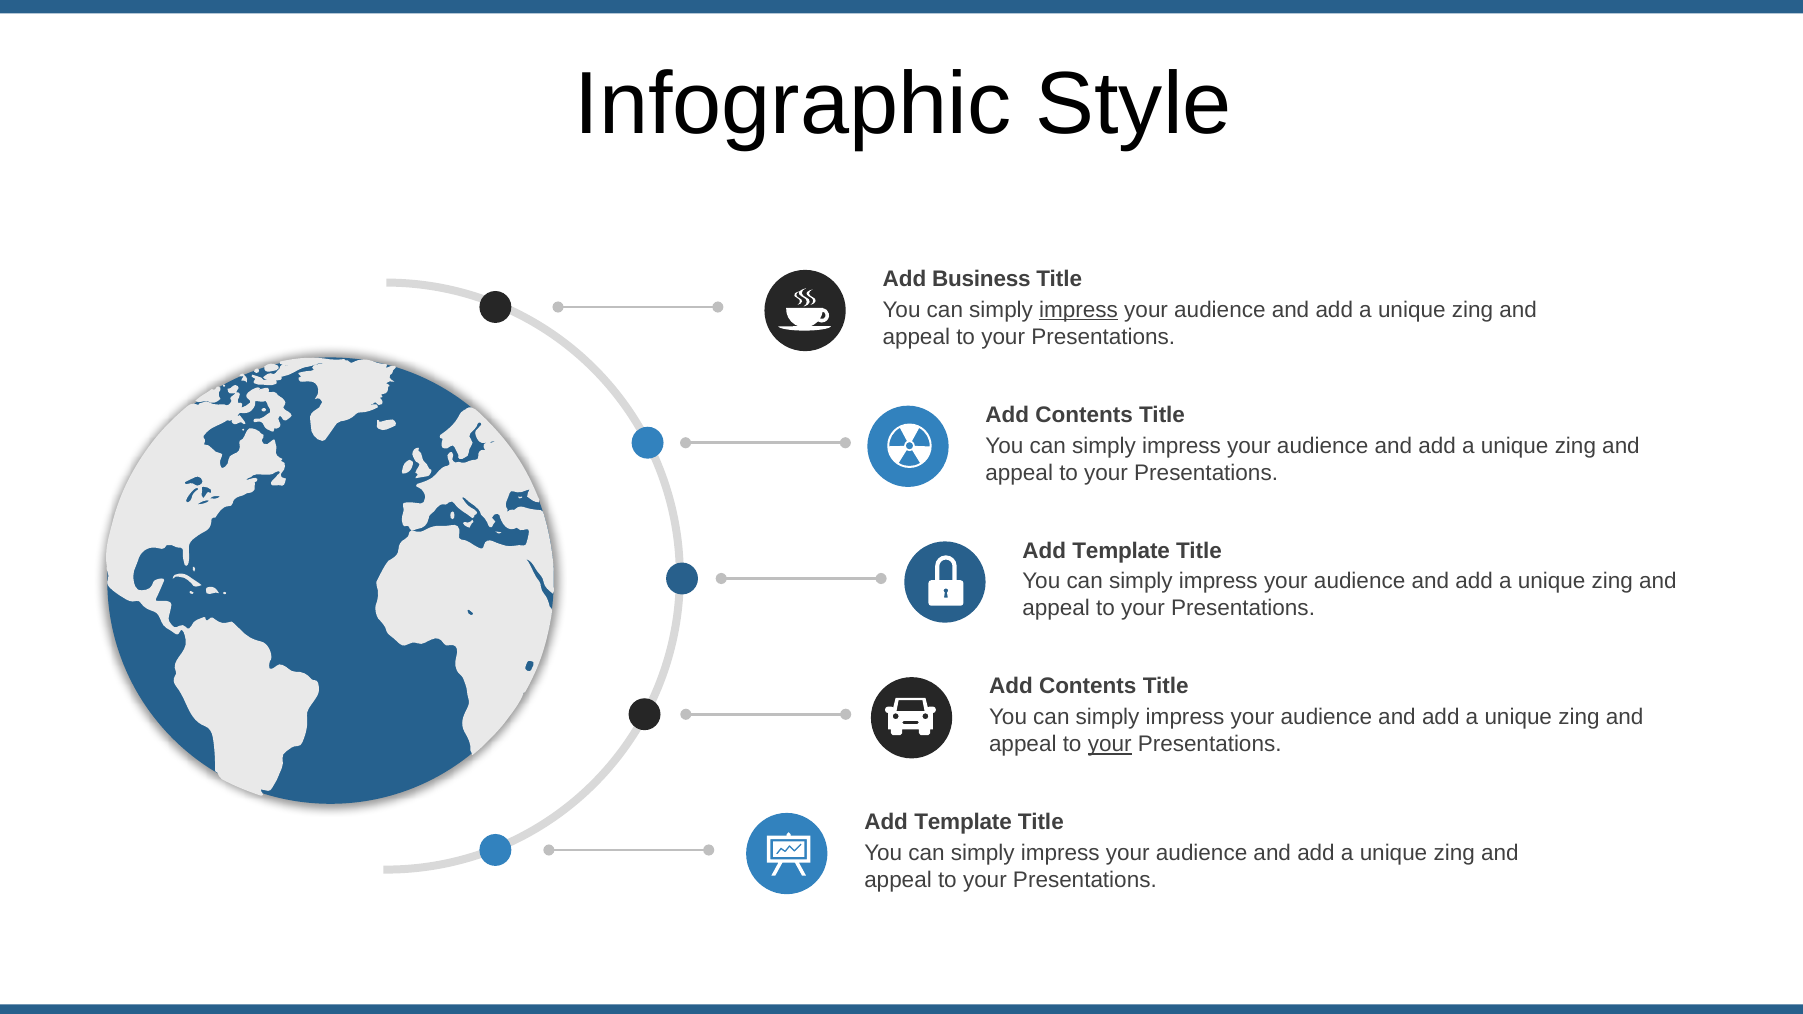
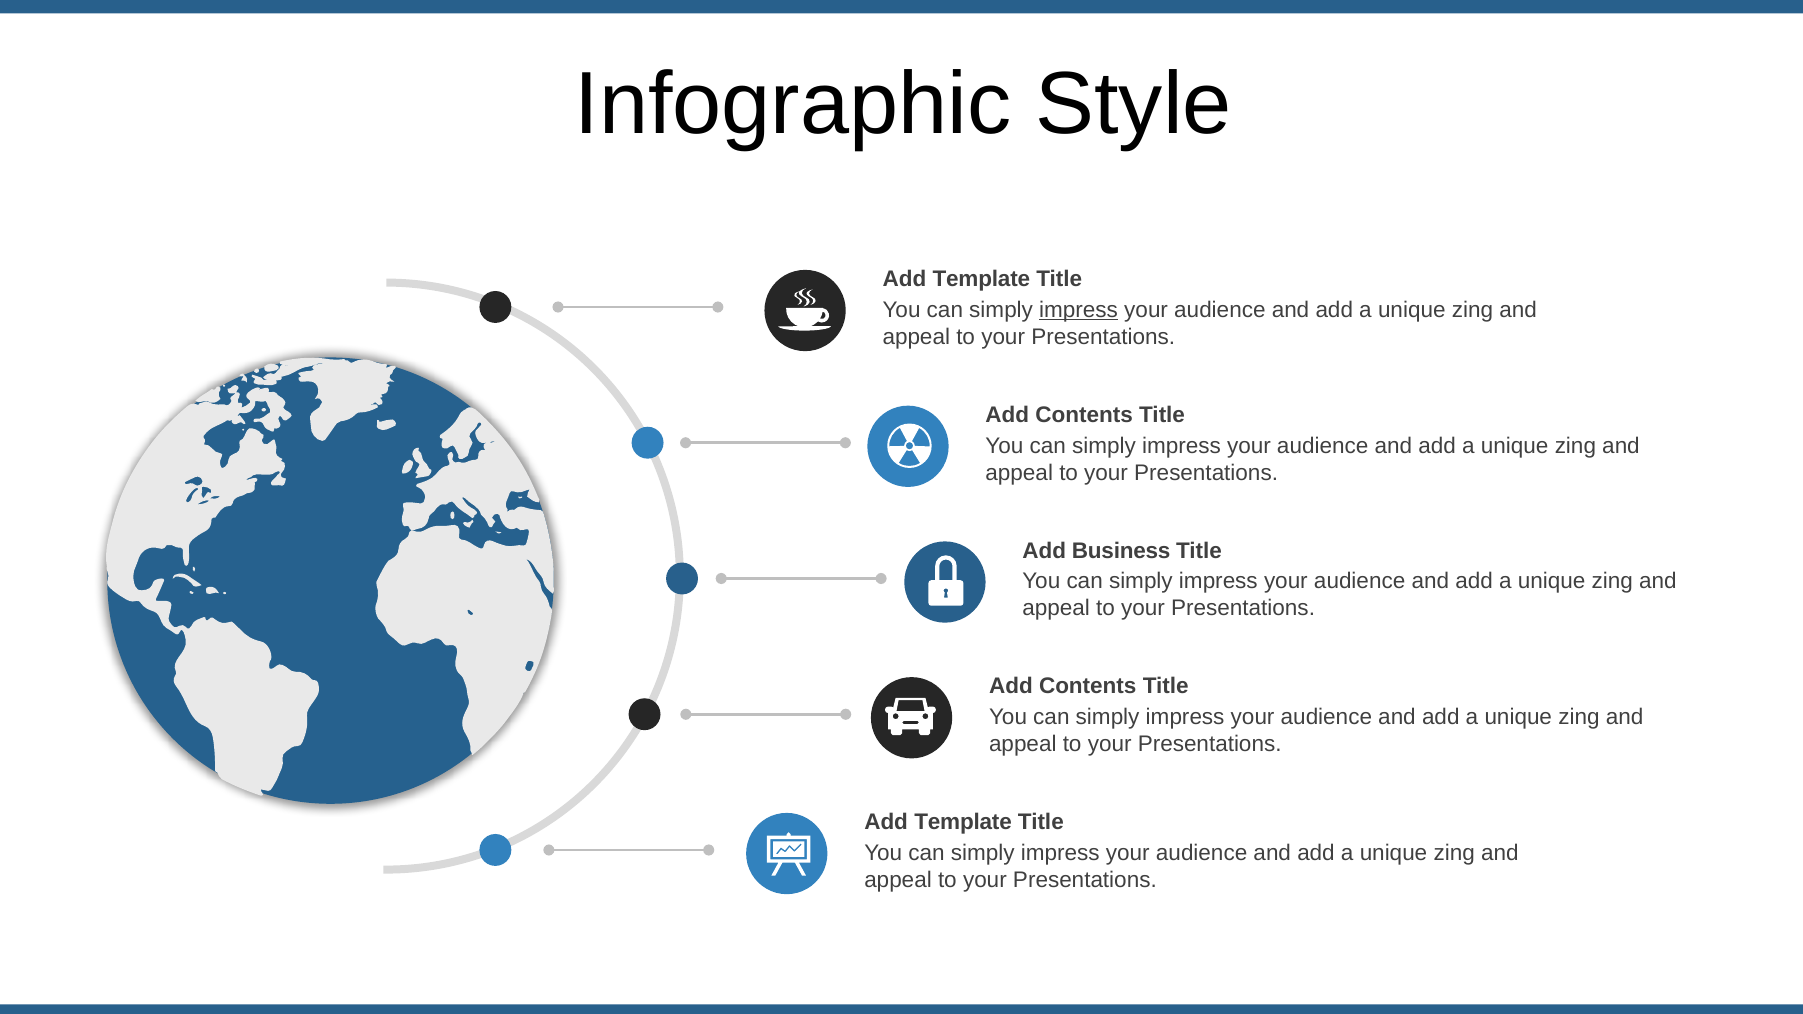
Business: Business -> Template (981, 279)
Template: Template -> Business (1121, 551)
your underline: present -> none (1110, 744)
